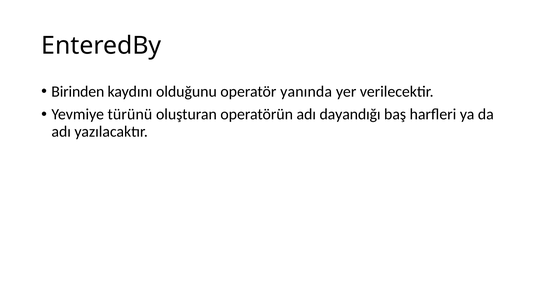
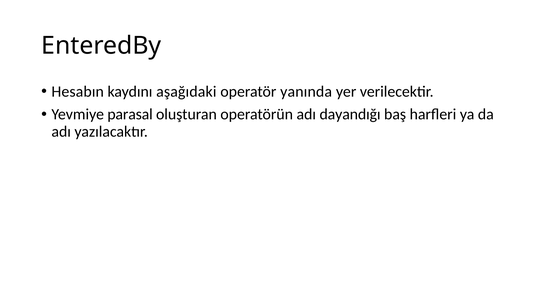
Birinden: Birinden -> Hesabın (78, 92)
olduğunu: olduğunu -> aşağıdaki (186, 92)
türünü: türünü -> parasal (130, 114)
